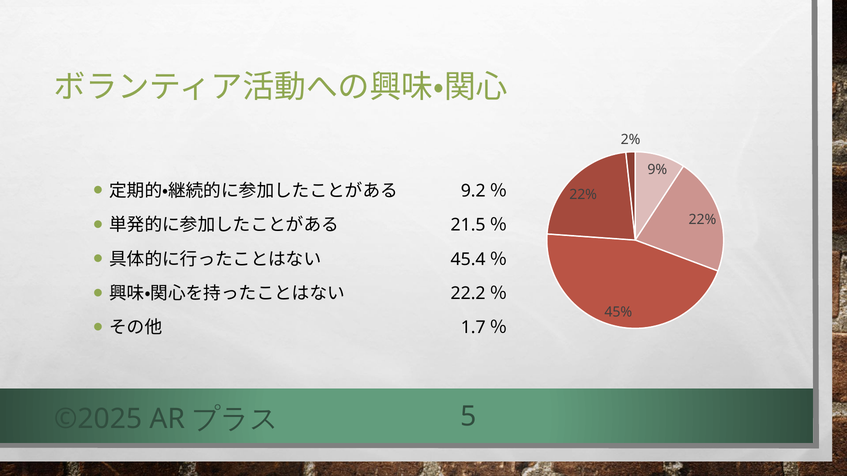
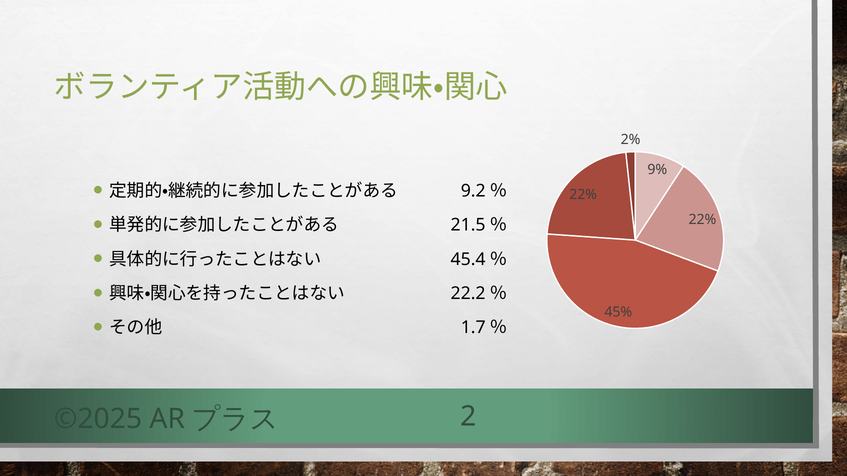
5: 5 -> 2 (468, 417)
